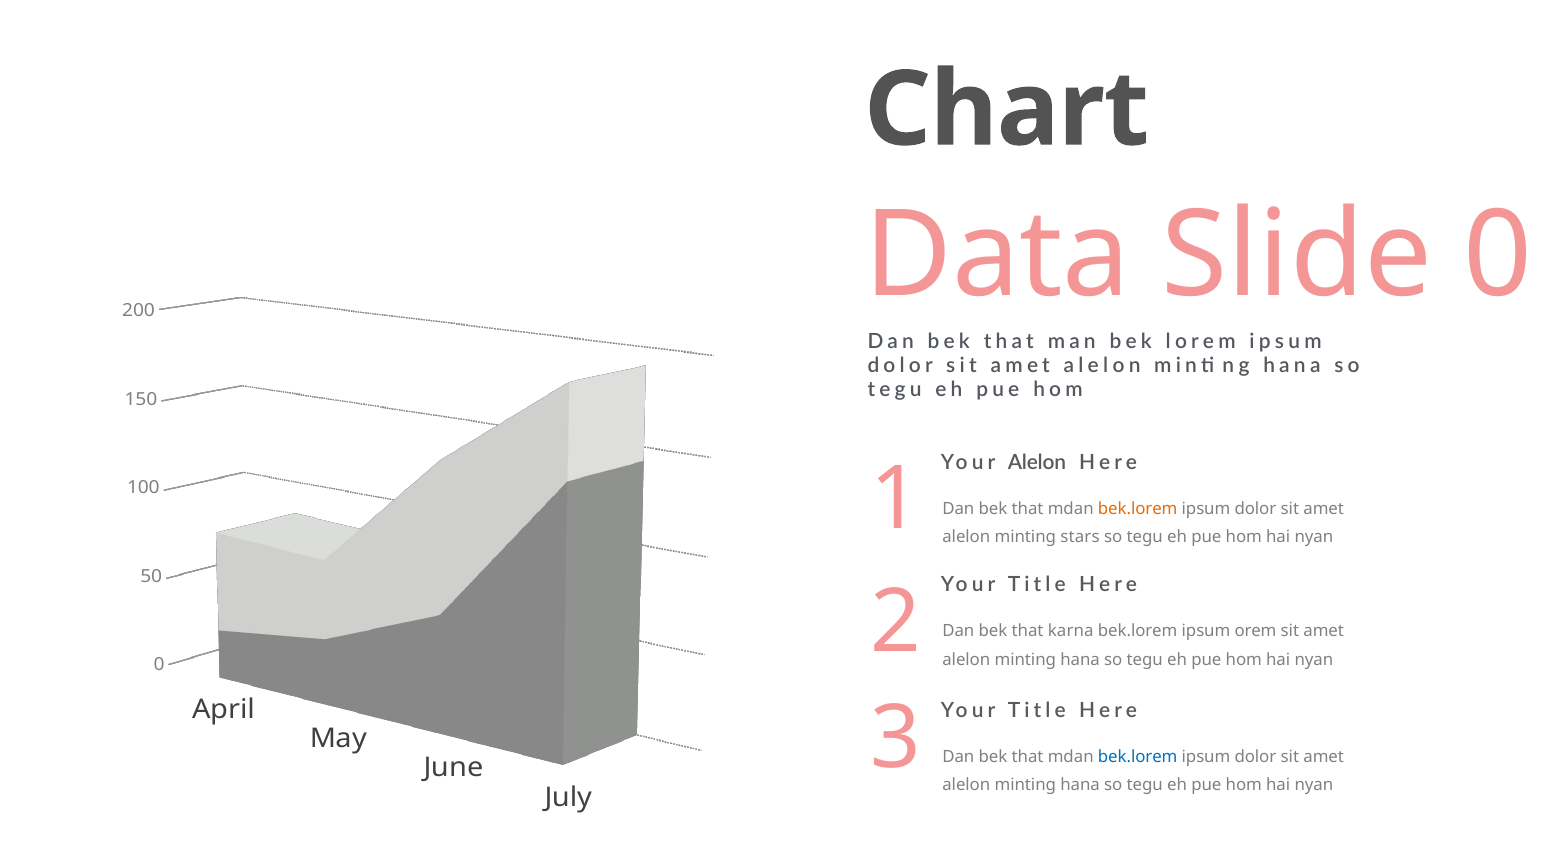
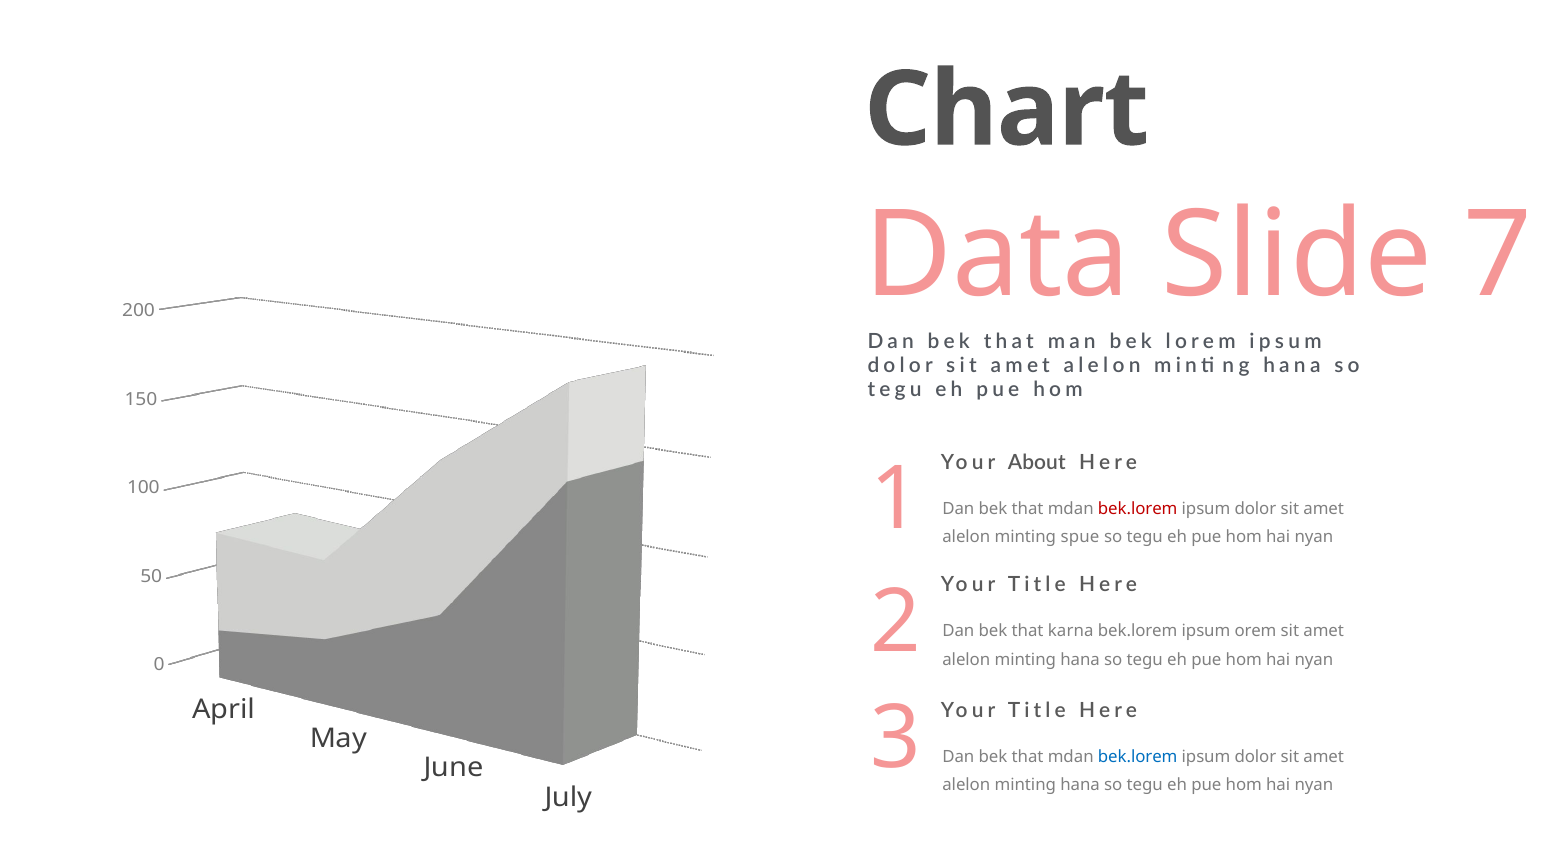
0: 0 -> 7 (1498, 256)
Your Alelon: Alelon -> About (1037, 463)
bek.lorem colour: orange -> red (1138, 509)
stars: stars -> spue (1080, 537)
